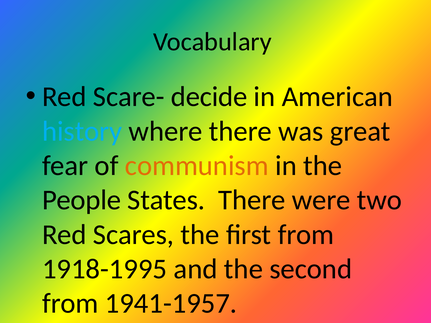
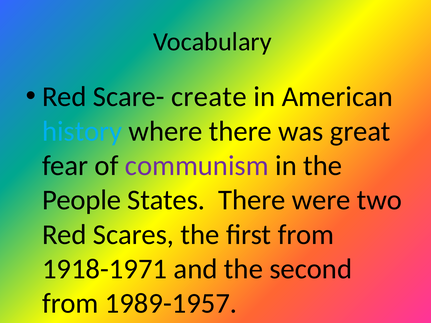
decide: decide -> create (209, 97)
communism colour: orange -> purple (197, 166)
1918-1995: 1918-1995 -> 1918-1971 (105, 269)
1941-1957: 1941-1957 -> 1989-1957 (171, 304)
